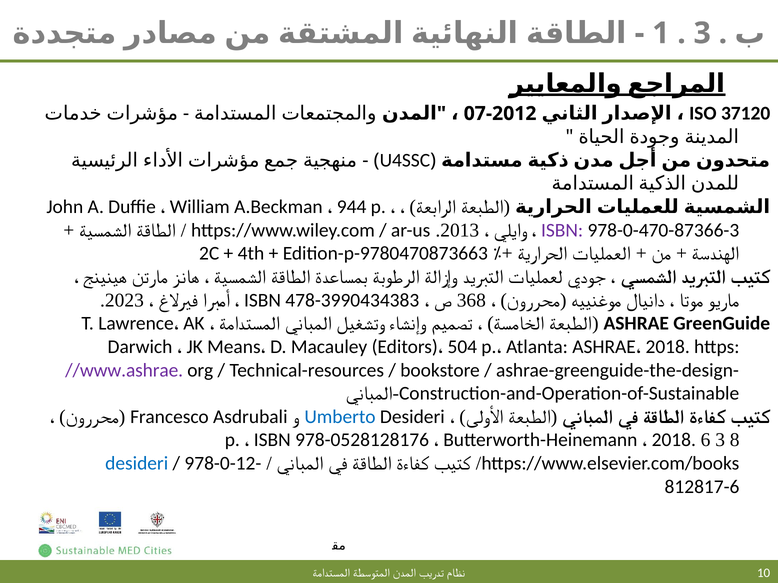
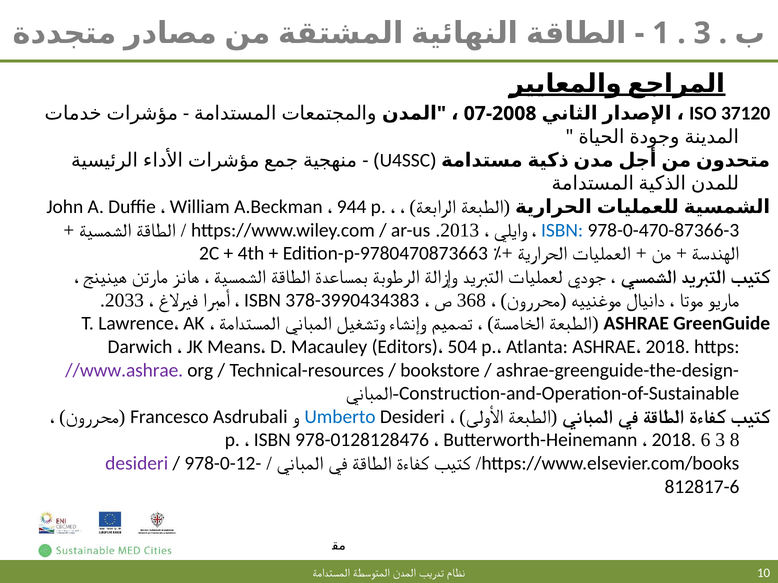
2012: 2012 -> 2008 (514, 114)
ISBN colour: purple -> blue (562, 230)
2023: 2023 -> 2033 (124, 300)
478-3990434383: 478-3990434383 -> 378-3990434383 (352, 300)
978-0528128176: 978-0528128176 -> 978-0128128476 (362, 440)
desideri colour: blue -> purple (137, 464)
